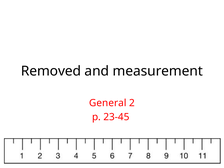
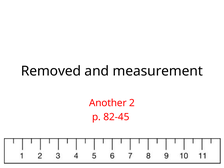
General: General -> Another (108, 103)
23-45: 23-45 -> 82-45 (116, 117)
